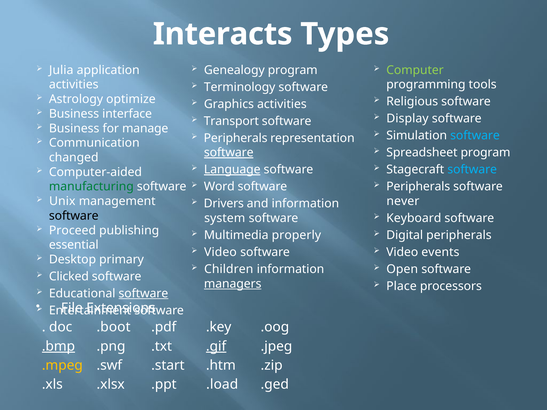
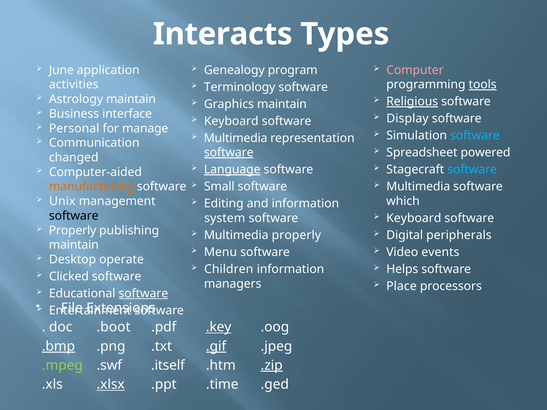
Julia: Julia -> June (61, 70)
Computer colour: light green -> pink (415, 70)
tools underline: none -> present (483, 85)
Astrology optimize: optimize -> maintain (131, 99)
Religious underline: none -> present (412, 102)
Graphics activities: activities -> maintain (282, 104)
Transport: Transport -> Keyboard (231, 121)
Business: Business -> Personal (74, 128)
Peripherals: Peripherals -> Multimedia (236, 138)
Spreadsheet program: program -> powered (486, 153)
Word: Word -> Small (219, 187)
Peripherals: Peripherals -> Multimedia (418, 187)
manufacturing colour: green -> orange (91, 187)
never: never -> which (403, 201)
Drivers: Drivers -> Editing (224, 204)
Proceed: Proceed -> Properly (73, 230)
essential: essential -> maintain (74, 245)
Video: Video -> Menu (220, 252)
primary: primary -> operate (121, 260)
Open: Open -> Helps (402, 269)
managers underline: present -> none (233, 284)
.key underline: none -> present (219, 327)
.mpeg colour: yellow -> light green (62, 366)
.start: .start -> .itself (168, 366)
.zip underline: none -> present (272, 366)
.xlsx underline: none -> present (111, 385)
.load: .load -> .time (222, 385)
